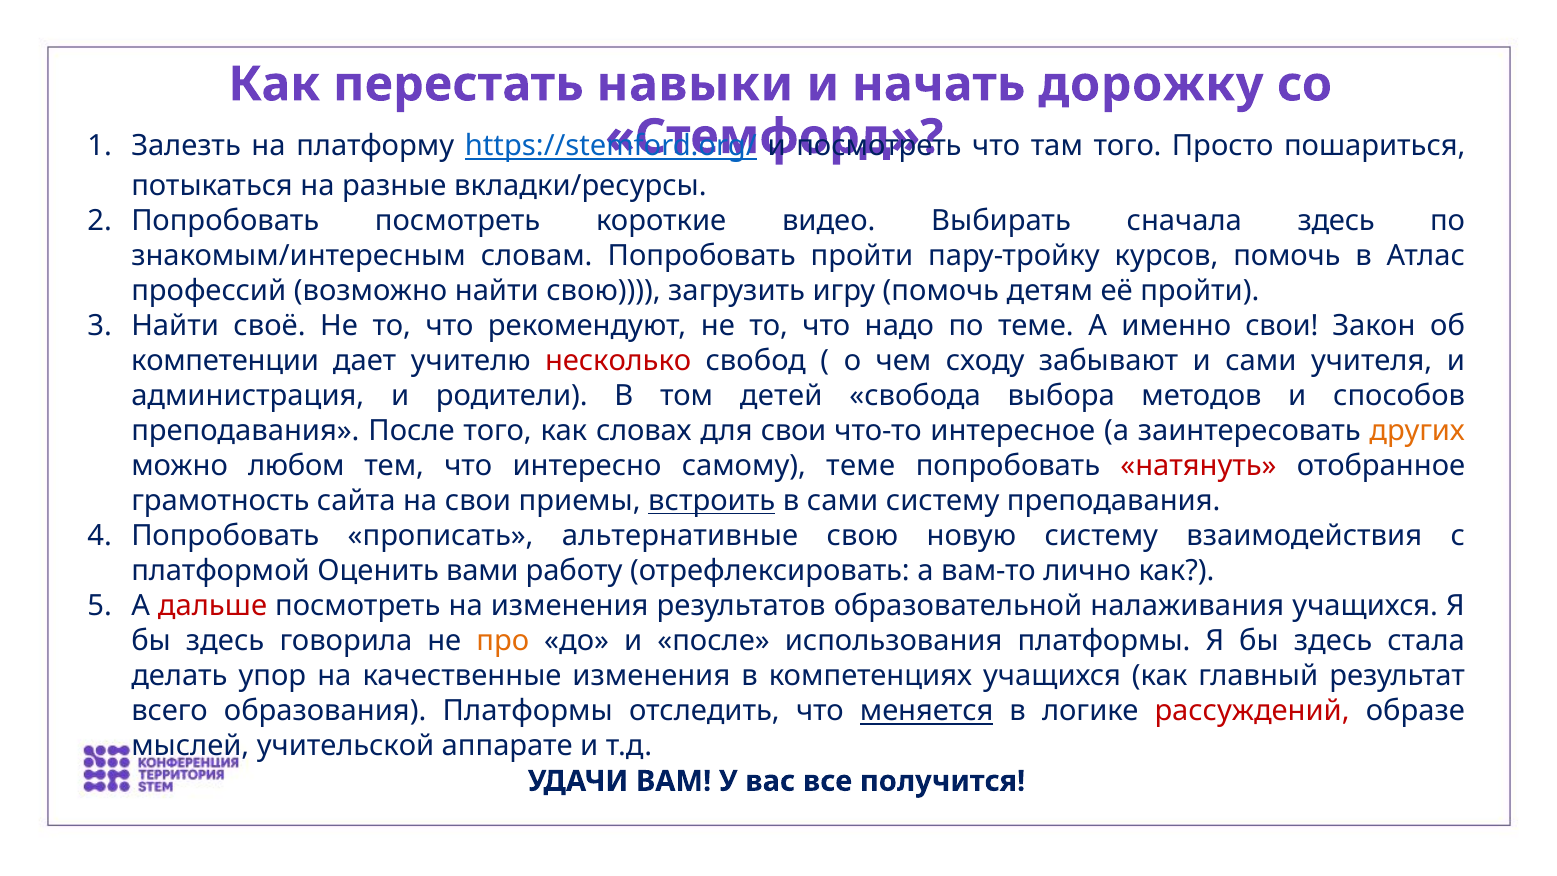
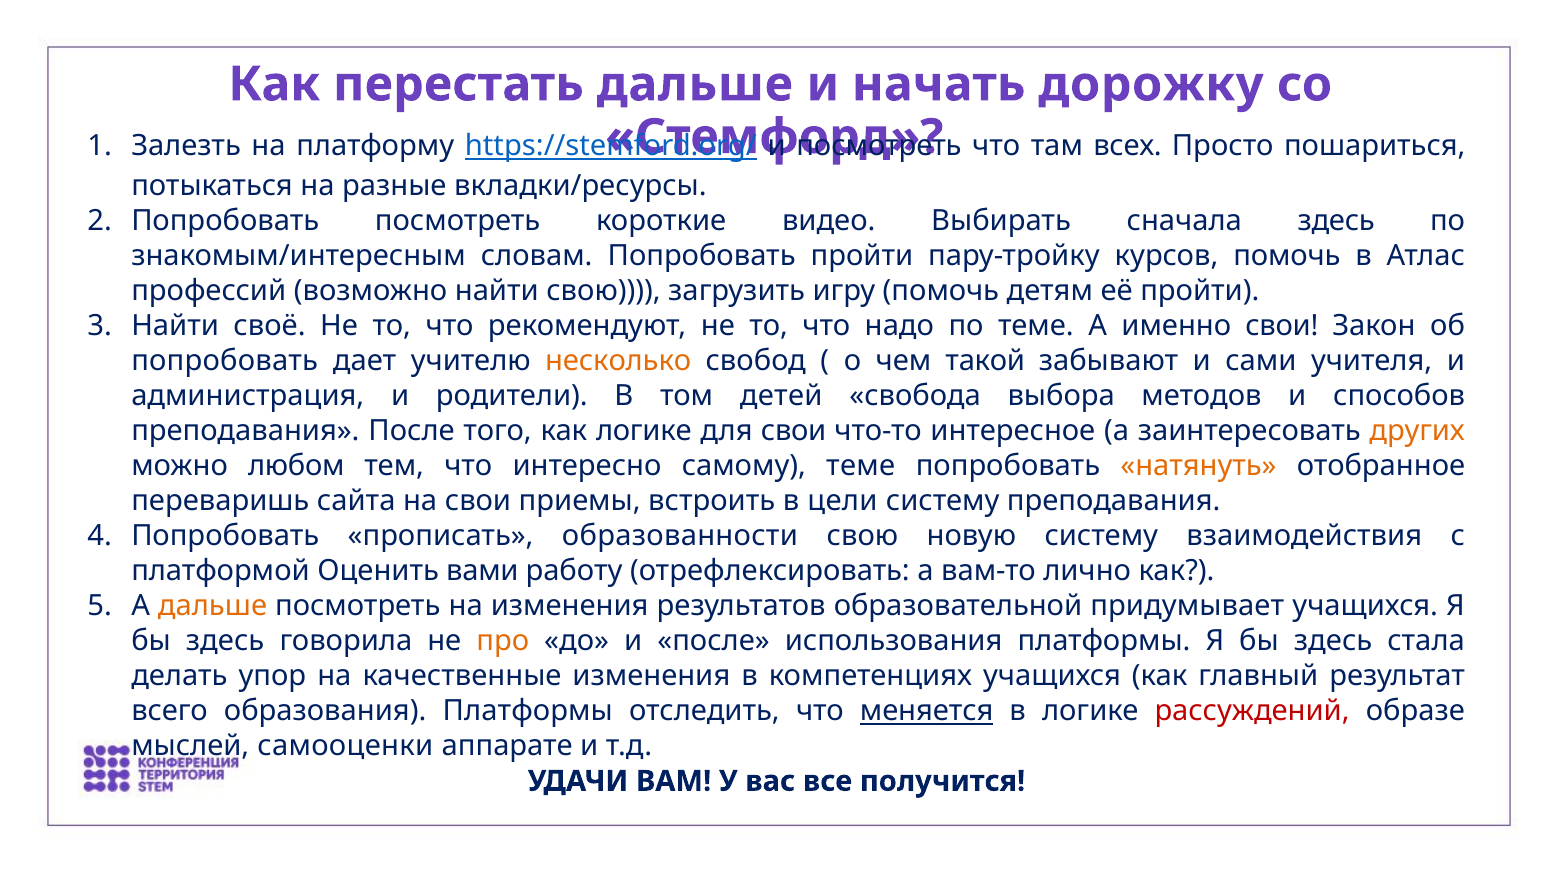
перестать навыки: навыки -> дальше (695, 84)
там того: того -> всех (1128, 146)
компетенции: компетенции -> попробовать (225, 361)
несколько colour: red -> orange (618, 361)
сходу: сходу -> такой (985, 361)
как словах: словах -> логике (644, 431)
натянуть colour: red -> orange (1199, 466)
грамотность: грамотность -> переваришь (220, 501)
встроить underline: present -> none (712, 501)
в сами: сами -> цели (842, 501)
альтернативные: альтернативные -> образованности (680, 536)
дальше colour: red -> orange (213, 606)
налаживания: налаживания -> придумывает (1187, 606)
учительской: учительской -> самооценки (345, 746)
